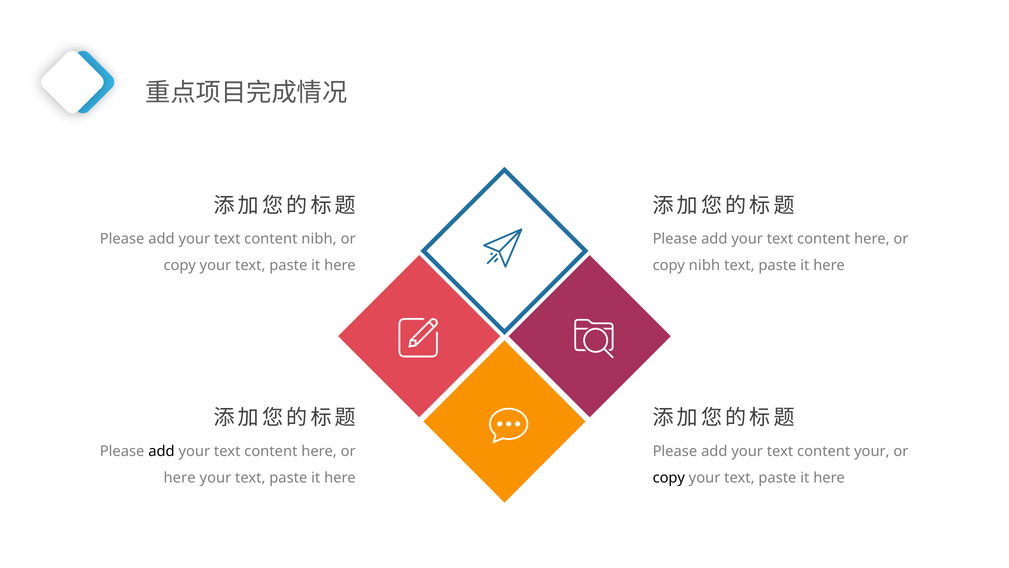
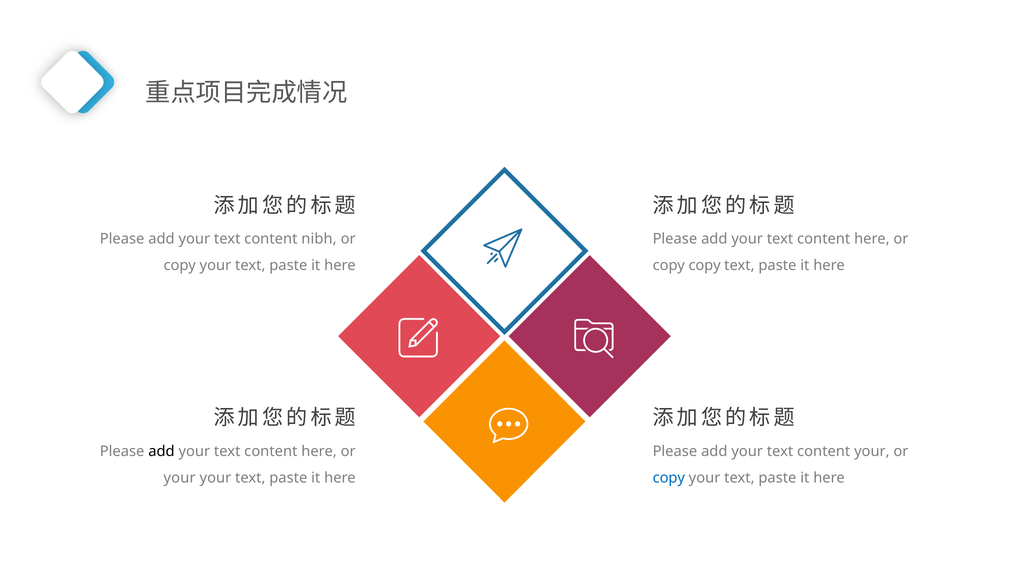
copy nibh: nibh -> copy (705, 265)
here: here -> your (180, 477)
copy colour: black -> blue (669, 477)
